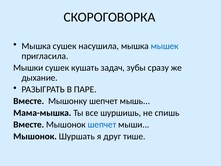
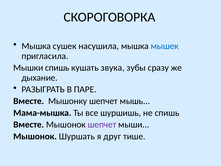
Мышки сушек: сушек -> спишь (57, 68)
задач: задач -> звука (113, 68)
шепчет colour: blue -> purple (102, 124)
